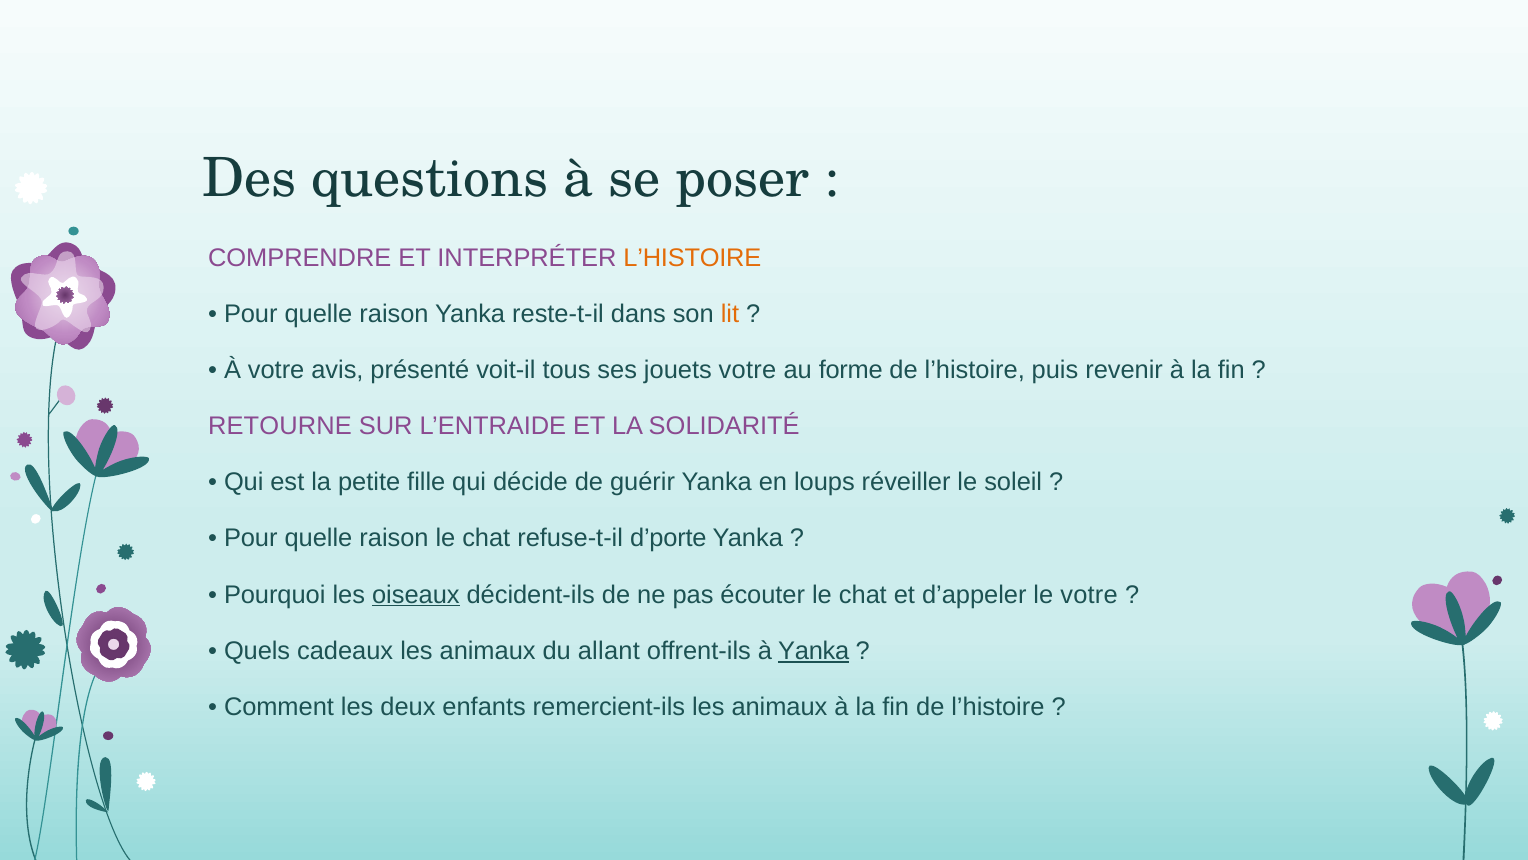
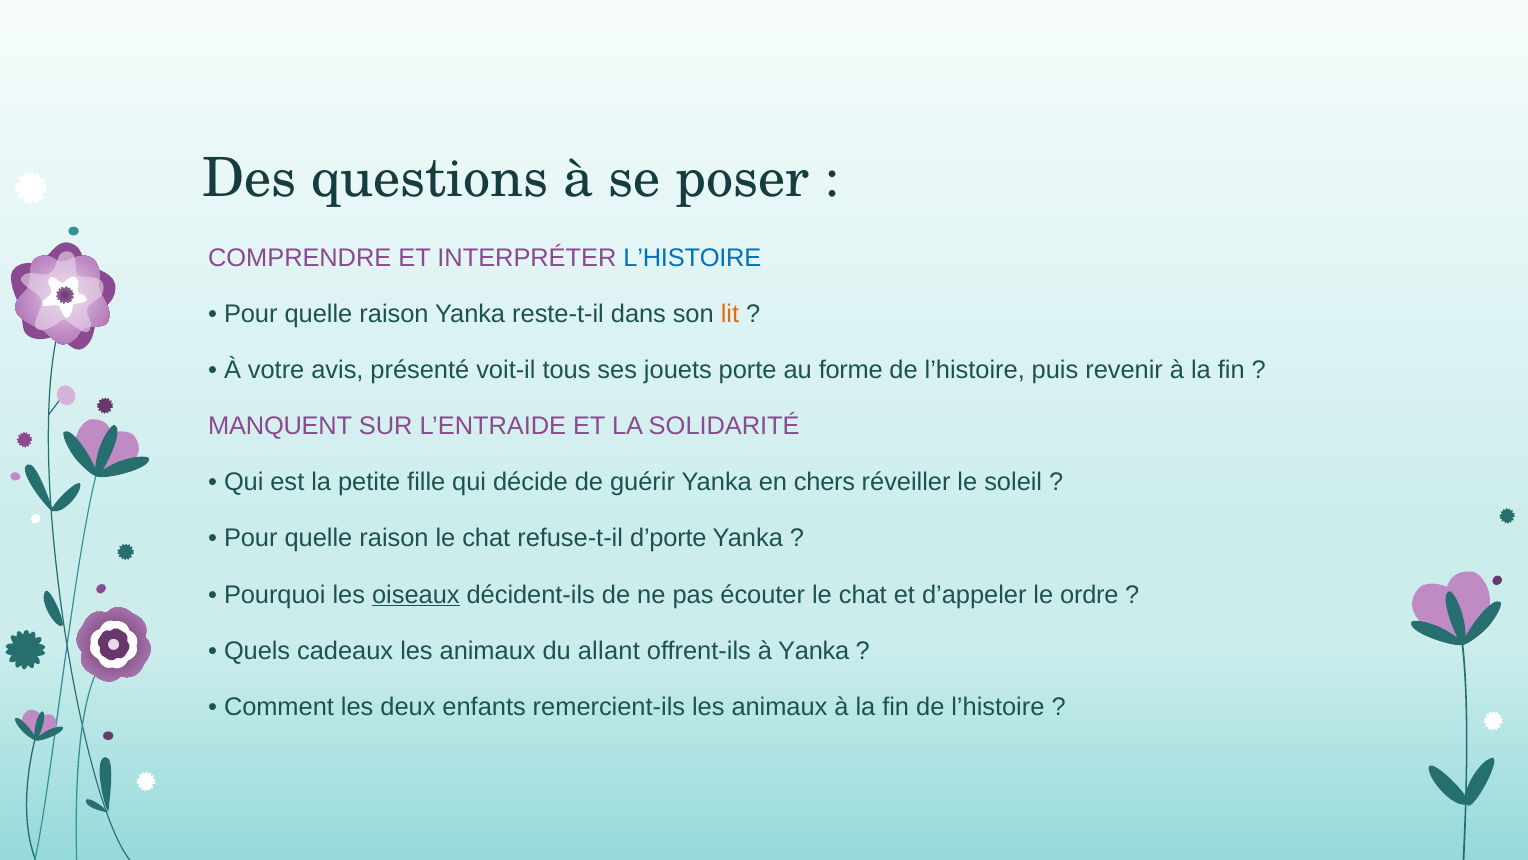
L’HISTOIRE colour: orange -> blue (692, 258)
jouets votre: votre -> porte (748, 370)
RETOURNE: RETOURNE -> MANQUENT (280, 426)
loups: loups -> chers (825, 482)
le votre: votre -> ordre (1089, 594)
Yanka underline: present -> none (814, 650)
